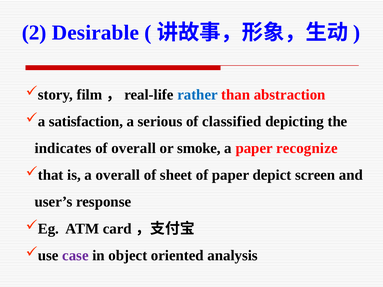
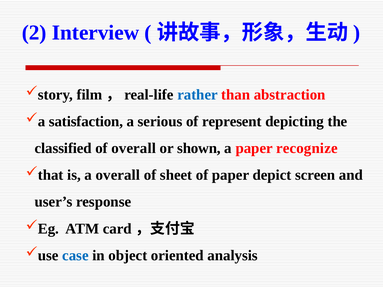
Desirable: Desirable -> Interview (96, 33)
classified: classified -> represent (232, 122)
indicates: indicates -> classified (63, 148)
smoke: smoke -> shown (199, 148)
case colour: purple -> blue (75, 256)
